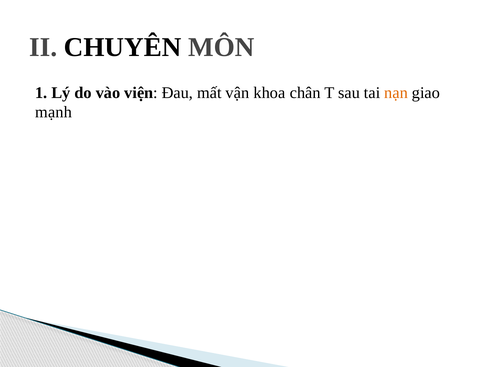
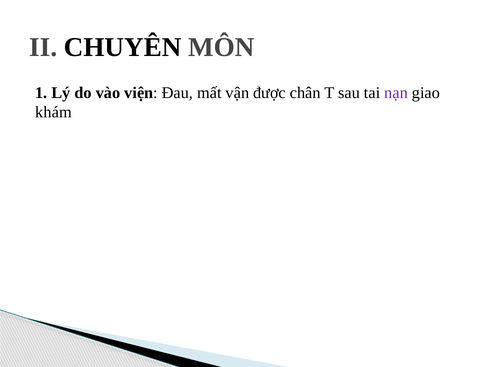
khoa: khoa -> được (270, 93)
nạn colour: orange -> purple (396, 93)
mạnh: mạnh -> khám (54, 112)
